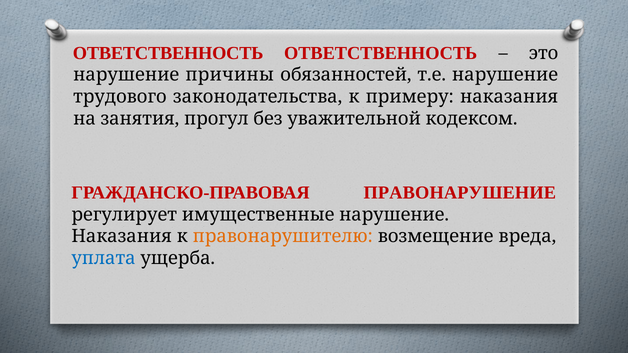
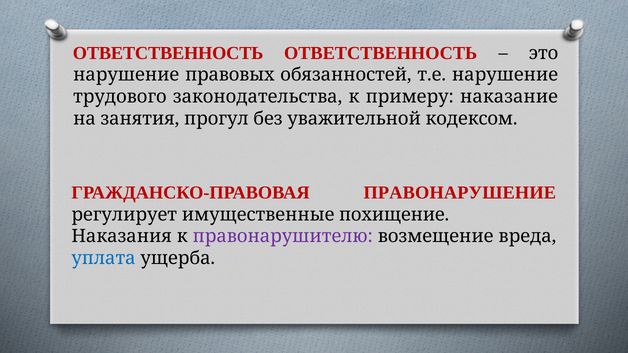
причины: причины -> правовых (230, 75)
примеру наказания: наказания -> наказание (509, 97)
имущественные нарушение: нарушение -> похищение (394, 215)
правонарушителю colour: orange -> purple (283, 237)
